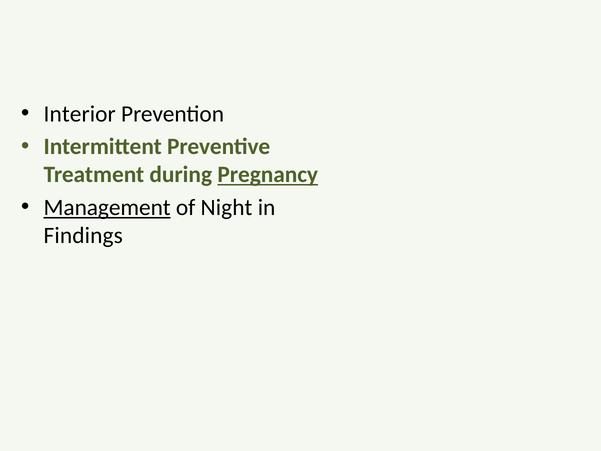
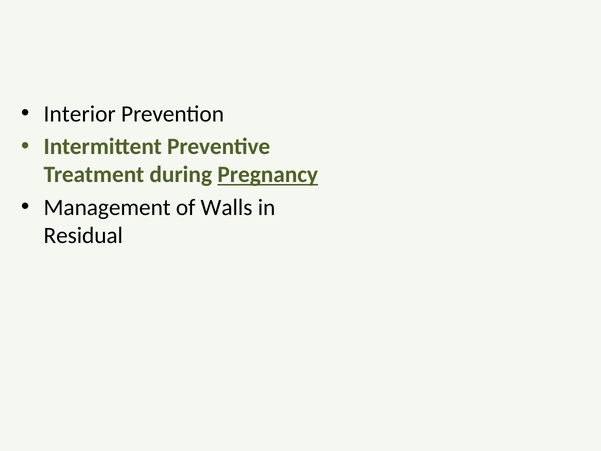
Management underline: present -> none (107, 207)
Night: Night -> Walls (227, 207)
Findings: Findings -> Residual (83, 235)
